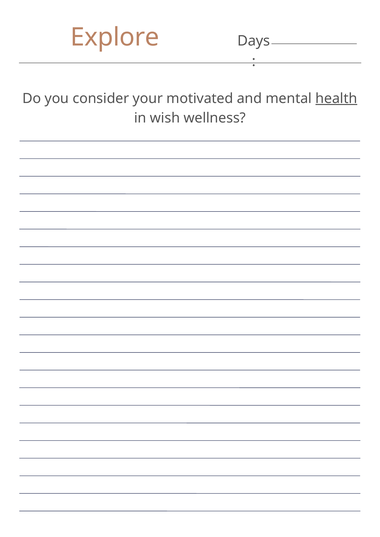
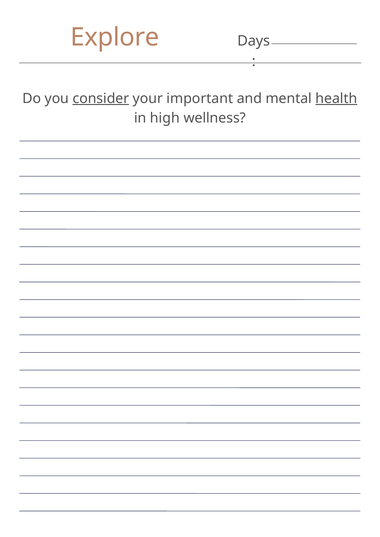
consider underline: none -> present (101, 99)
motivated: motivated -> important (200, 99)
wish: wish -> high (165, 118)
